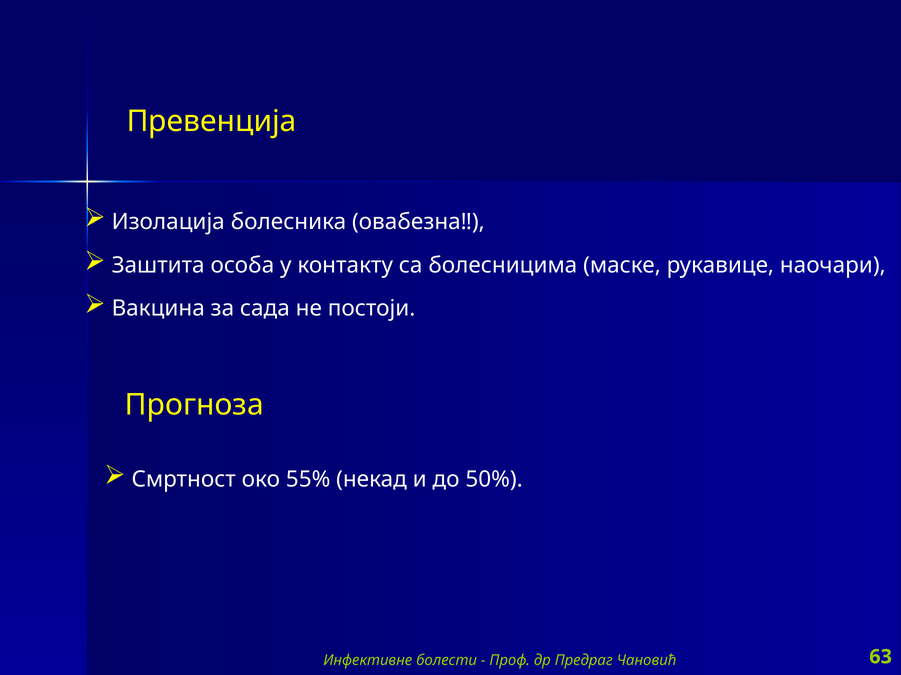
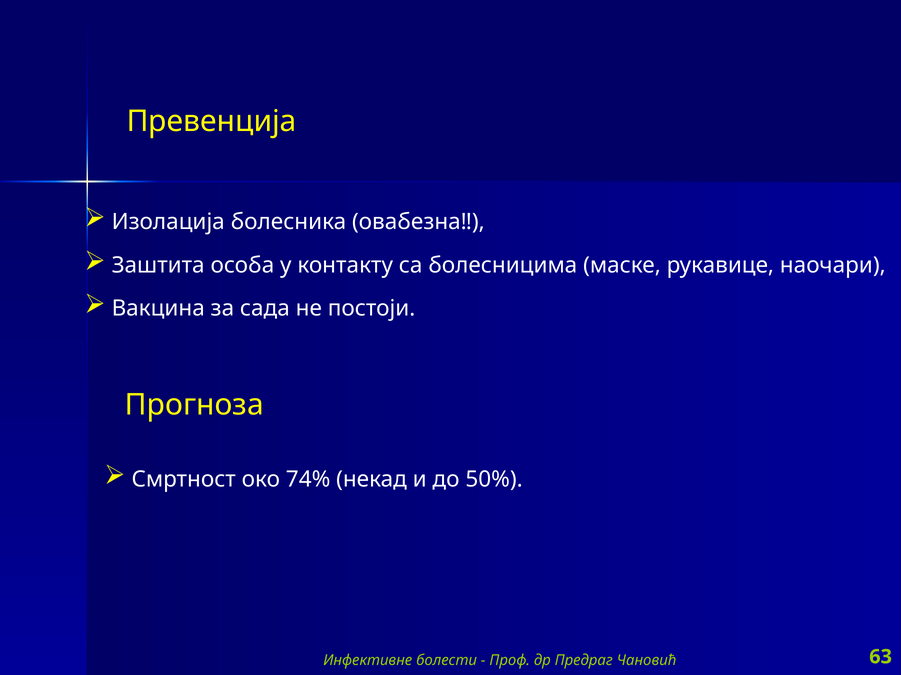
55%: 55% -> 74% (308, 480)
